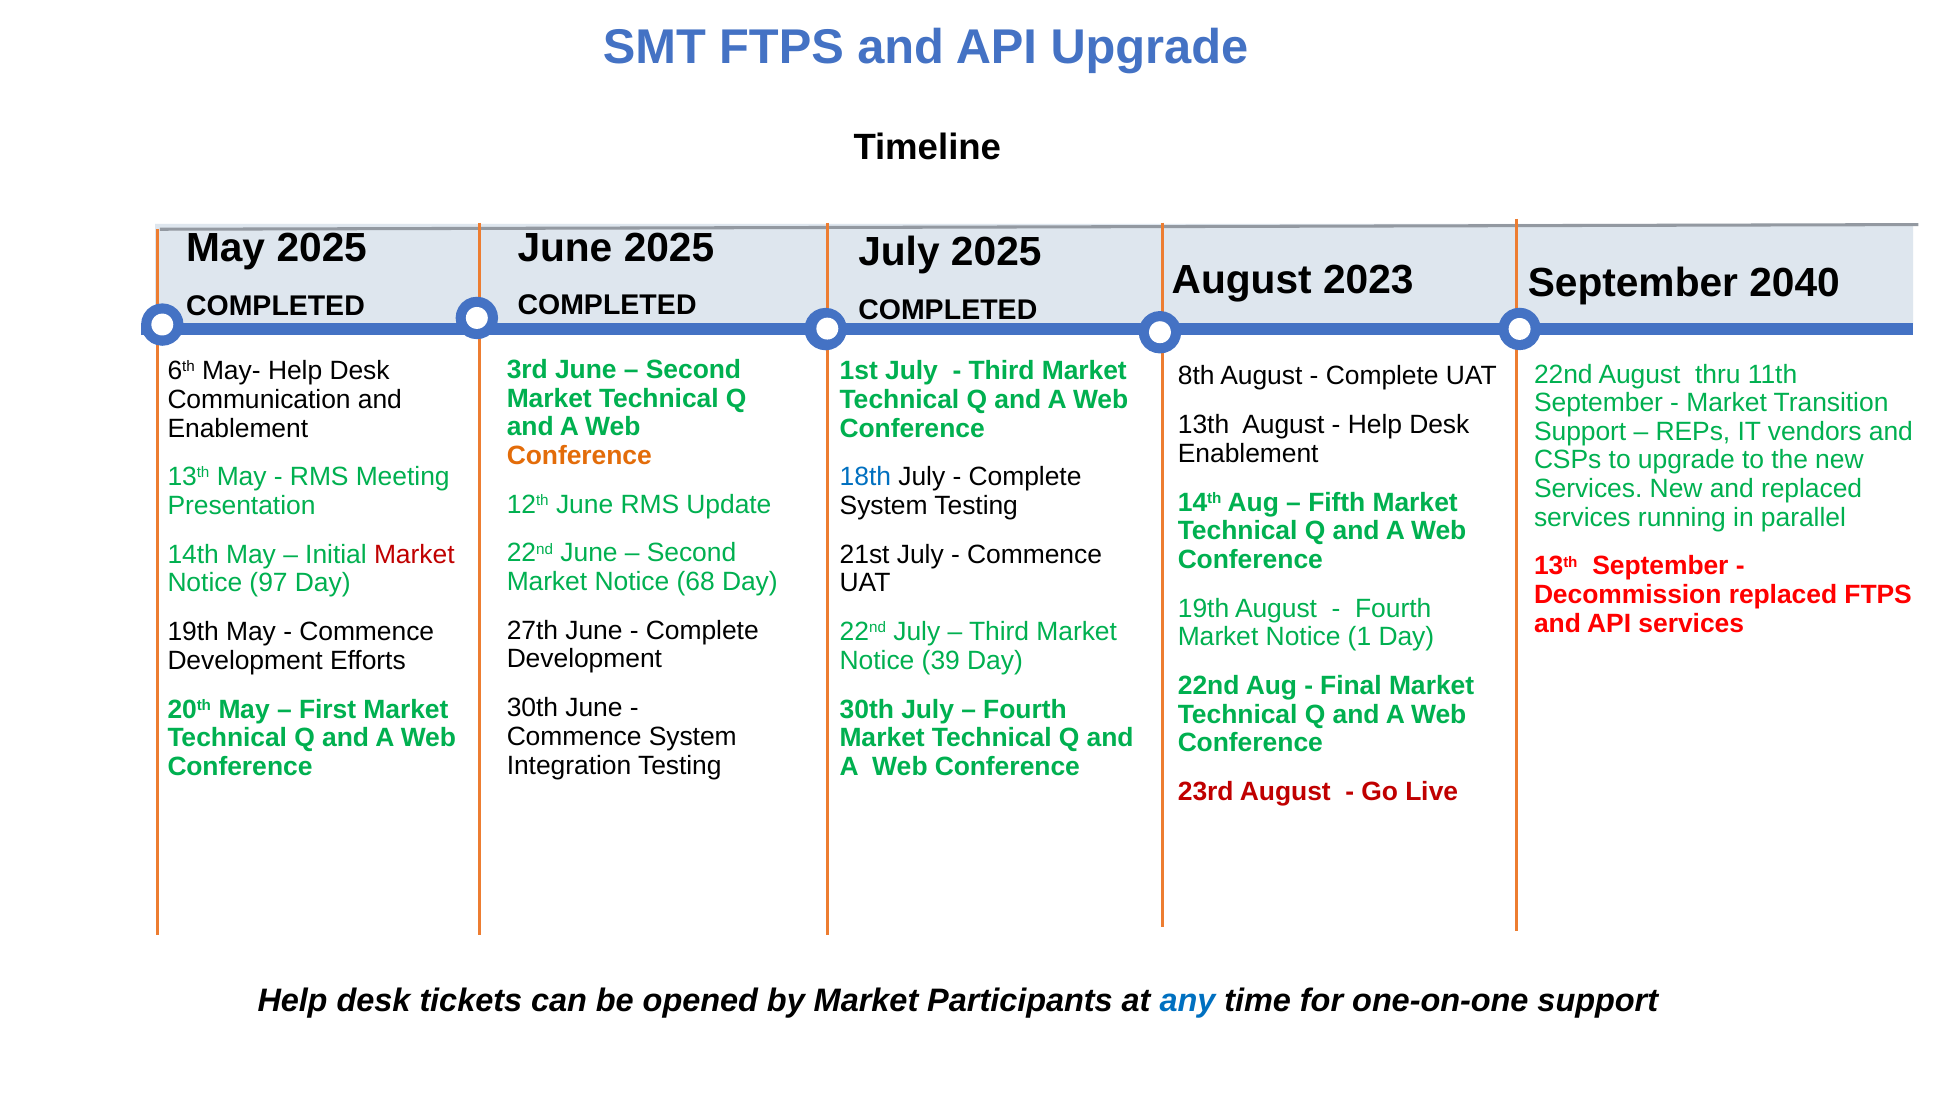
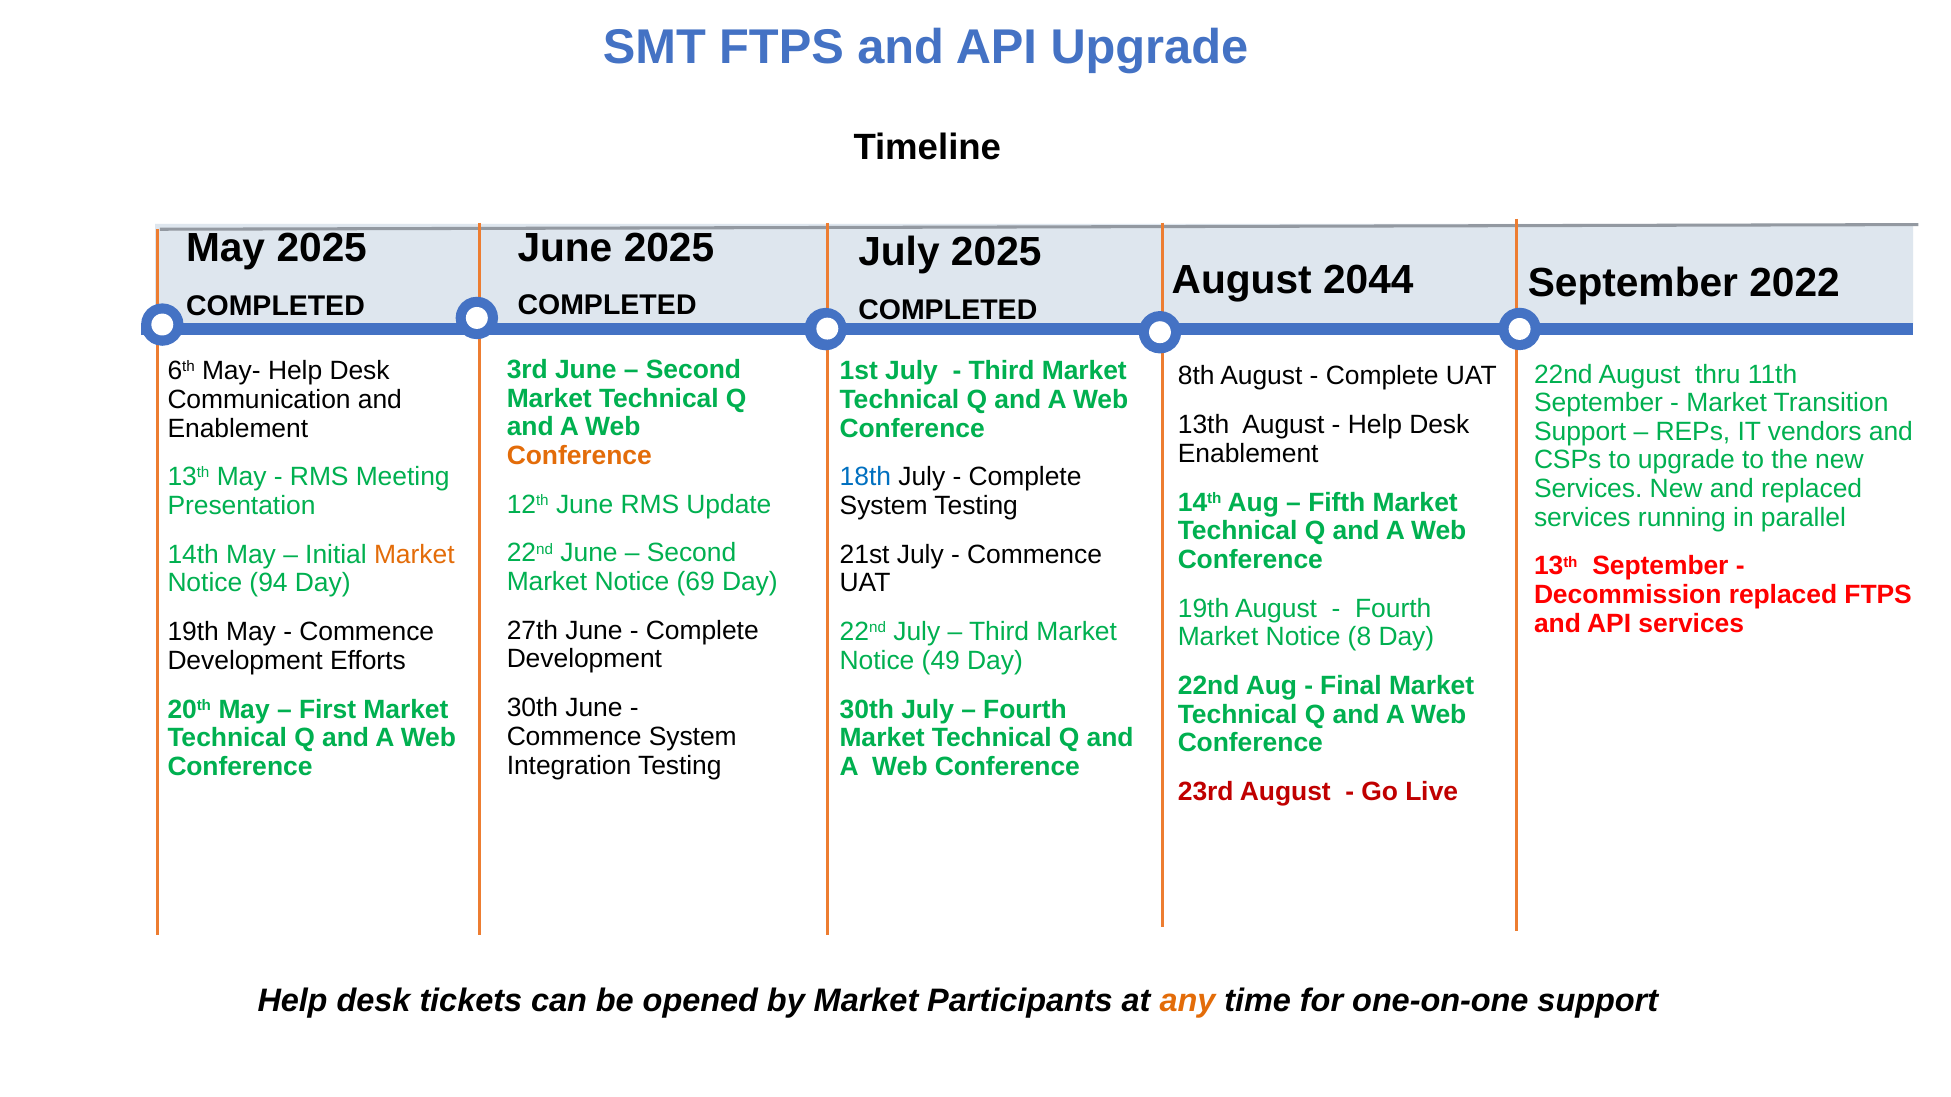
2023: 2023 -> 2044 (1368, 280)
2040: 2040 -> 2022 (1795, 284)
Market colour: red -> orange (414, 555)
68: 68 -> 69 (696, 582)
97: 97 -> 94 (269, 583)
1: 1 -> 8 (1359, 637)
39: 39 -> 49 (941, 661)
any colour: blue -> orange (1188, 1001)
